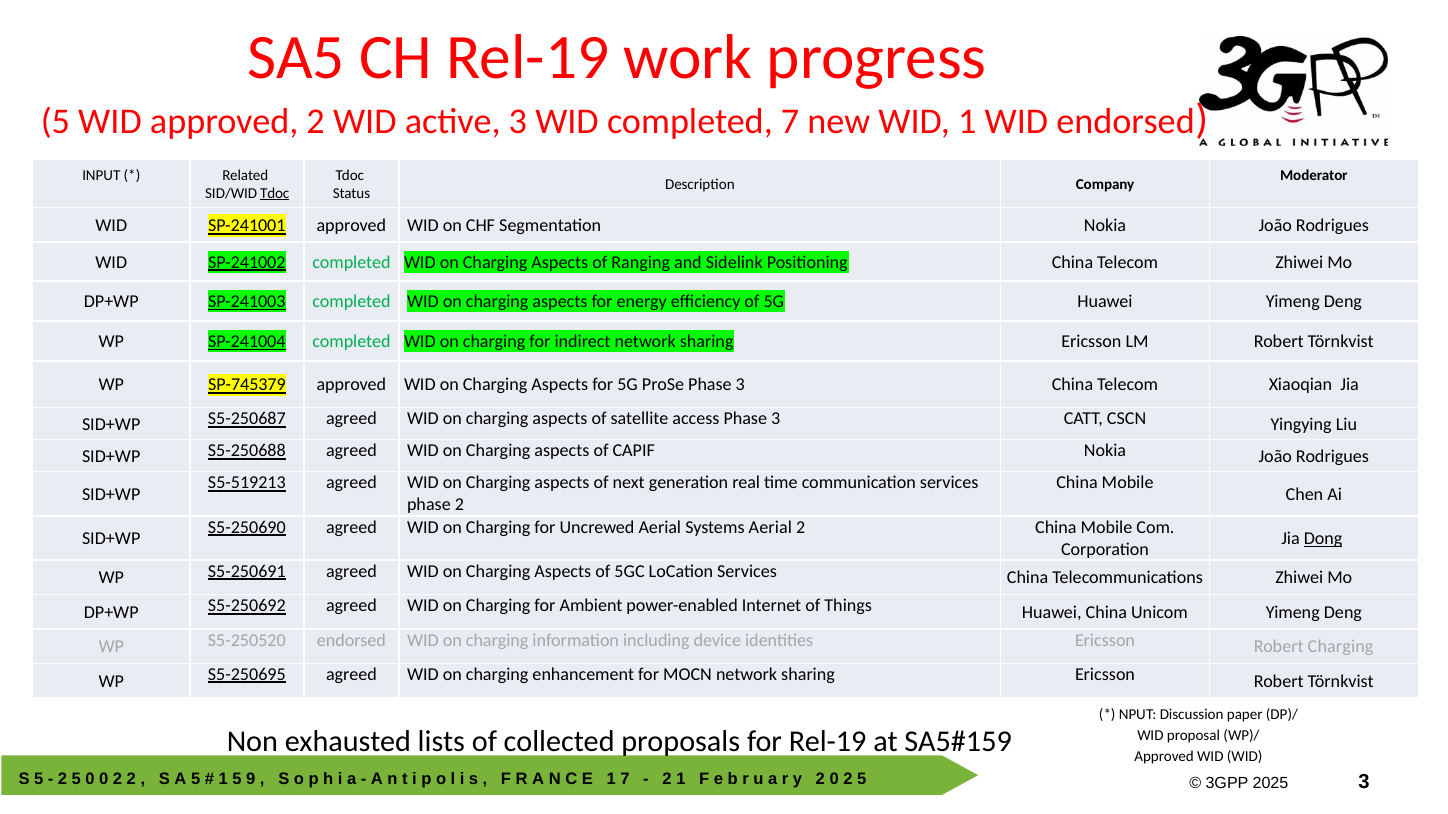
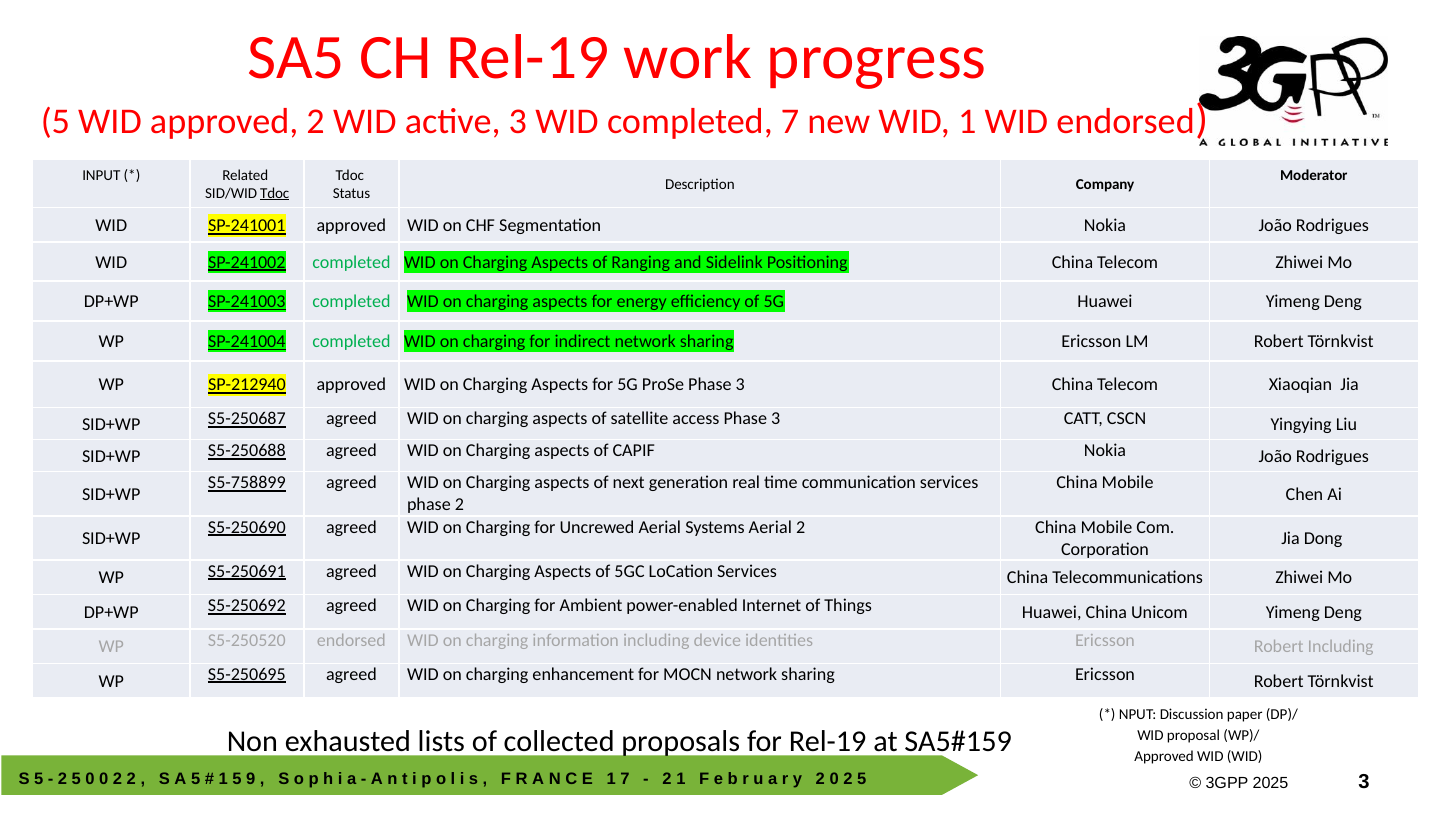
SP-745379: SP-745379 -> SP-212940 (247, 385)
S5-519213: S5-519213 -> S5-758899 (247, 483)
Dong underline: present -> none (1323, 539)
Robert Charging: Charging -> Including (1341, 647)
